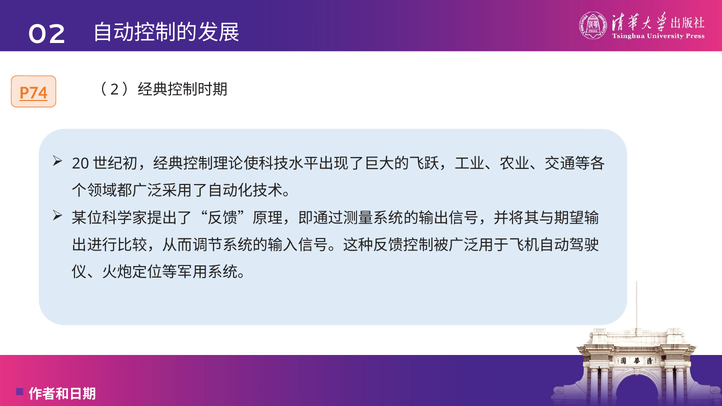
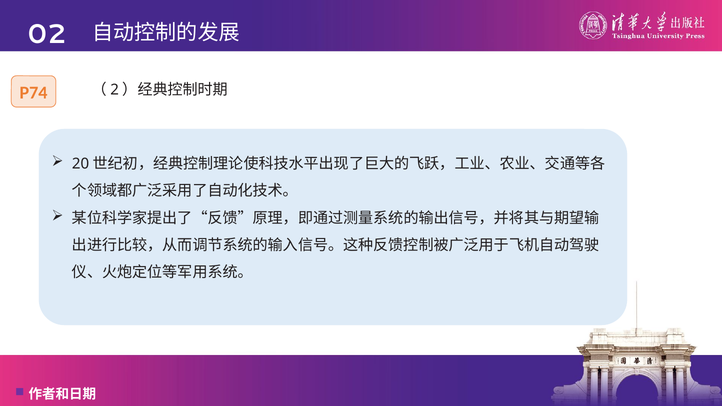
P74 underline: present -> none (34, 93)
